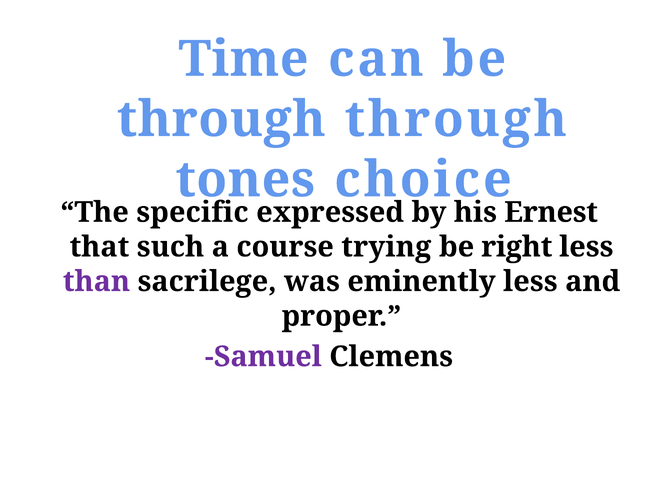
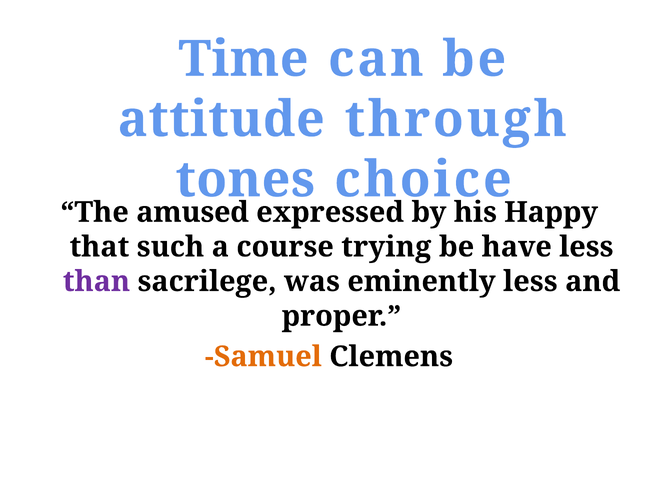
through: through -> attitude (221, 119)
specific: specific -> amused (193, 212)
Ernest: Ernest -> Happy (551, 212)
right: right -> have (517, 247)
Samuel colour: purple -> orange (263, 356)
